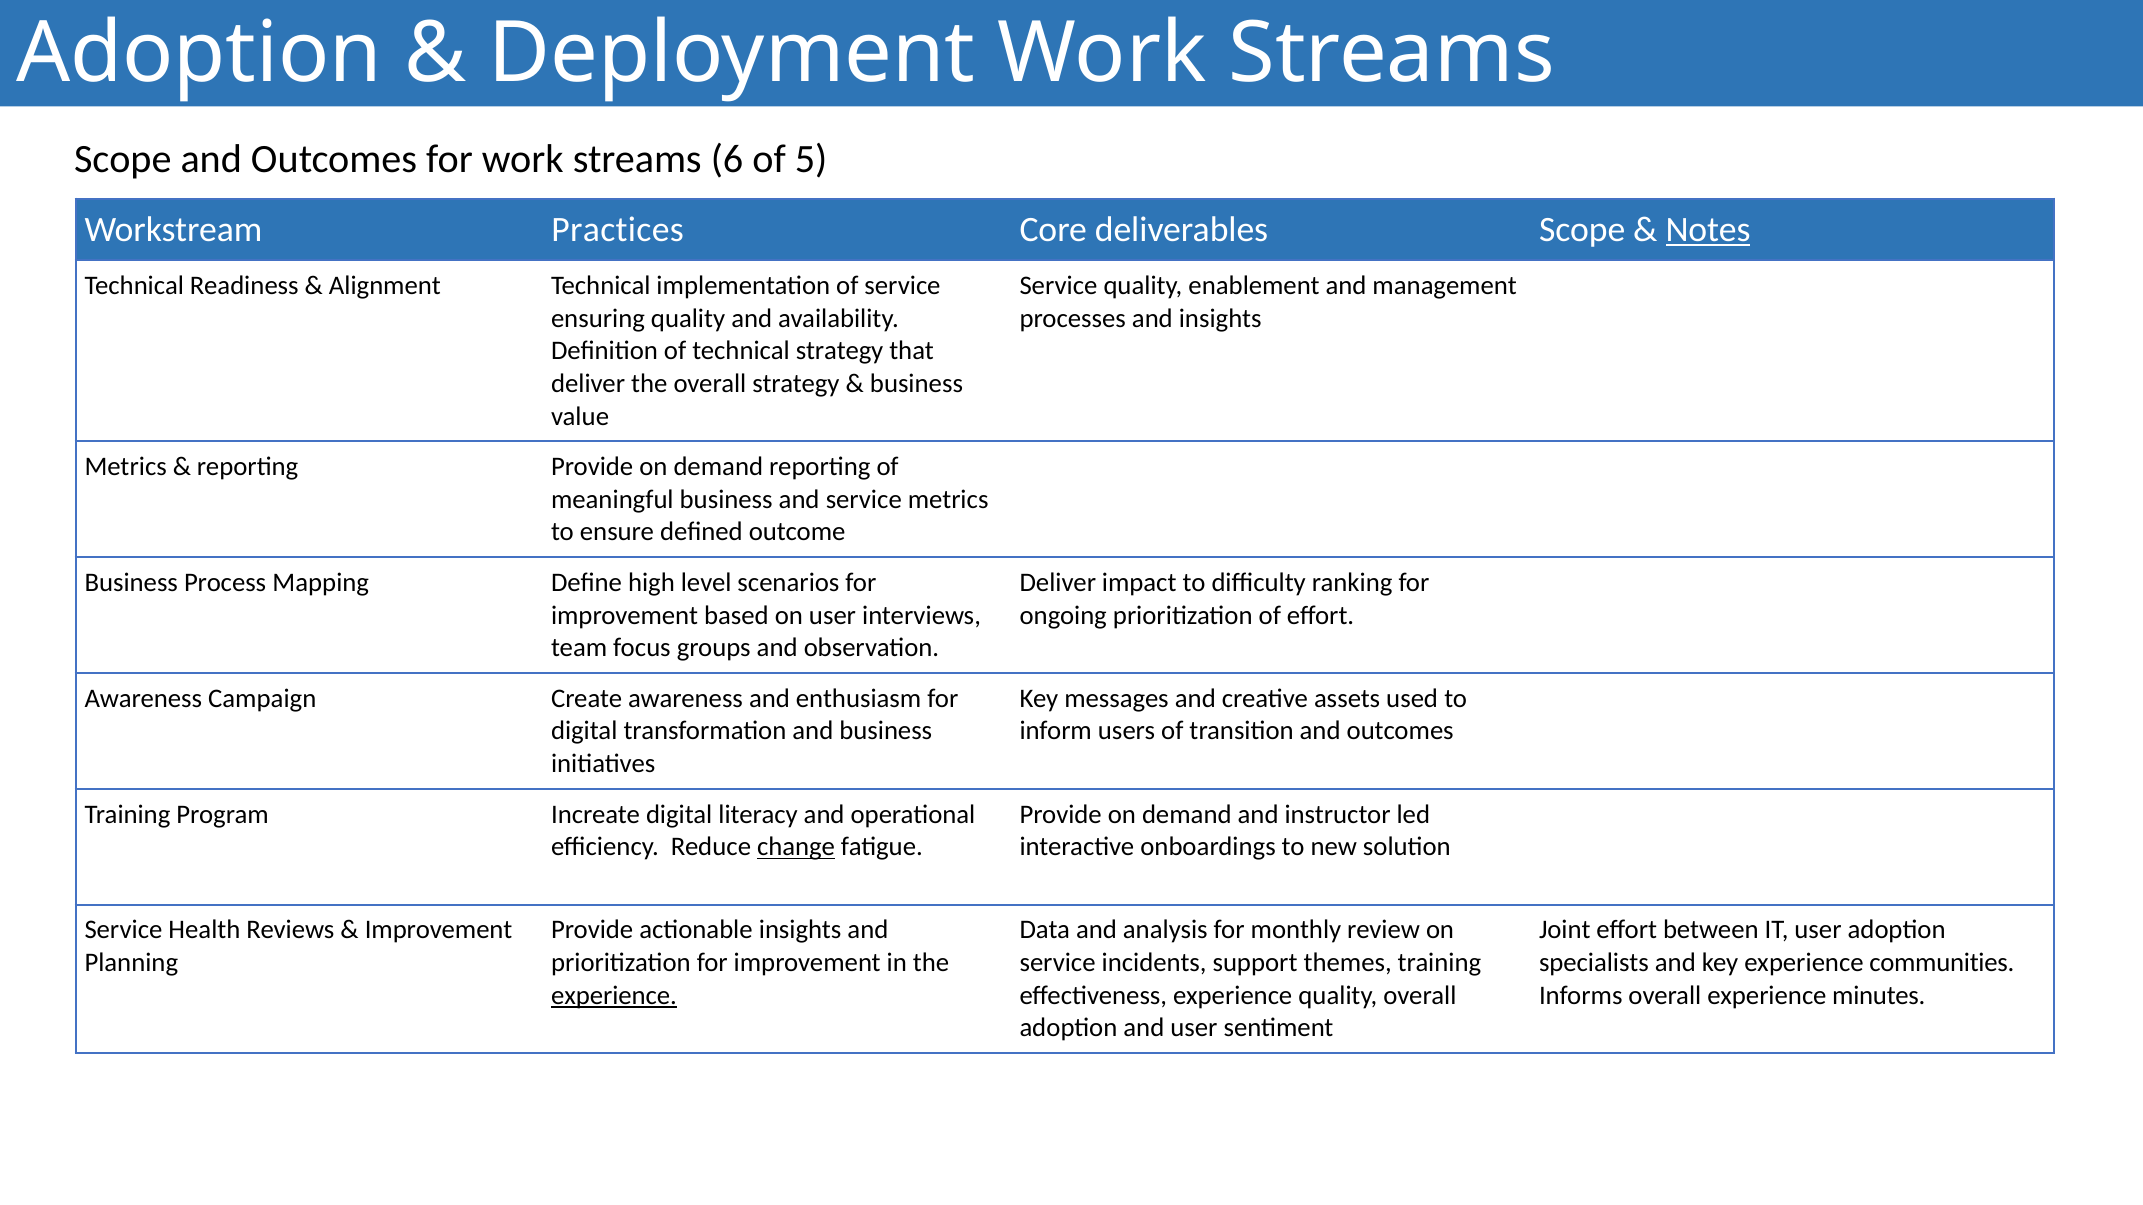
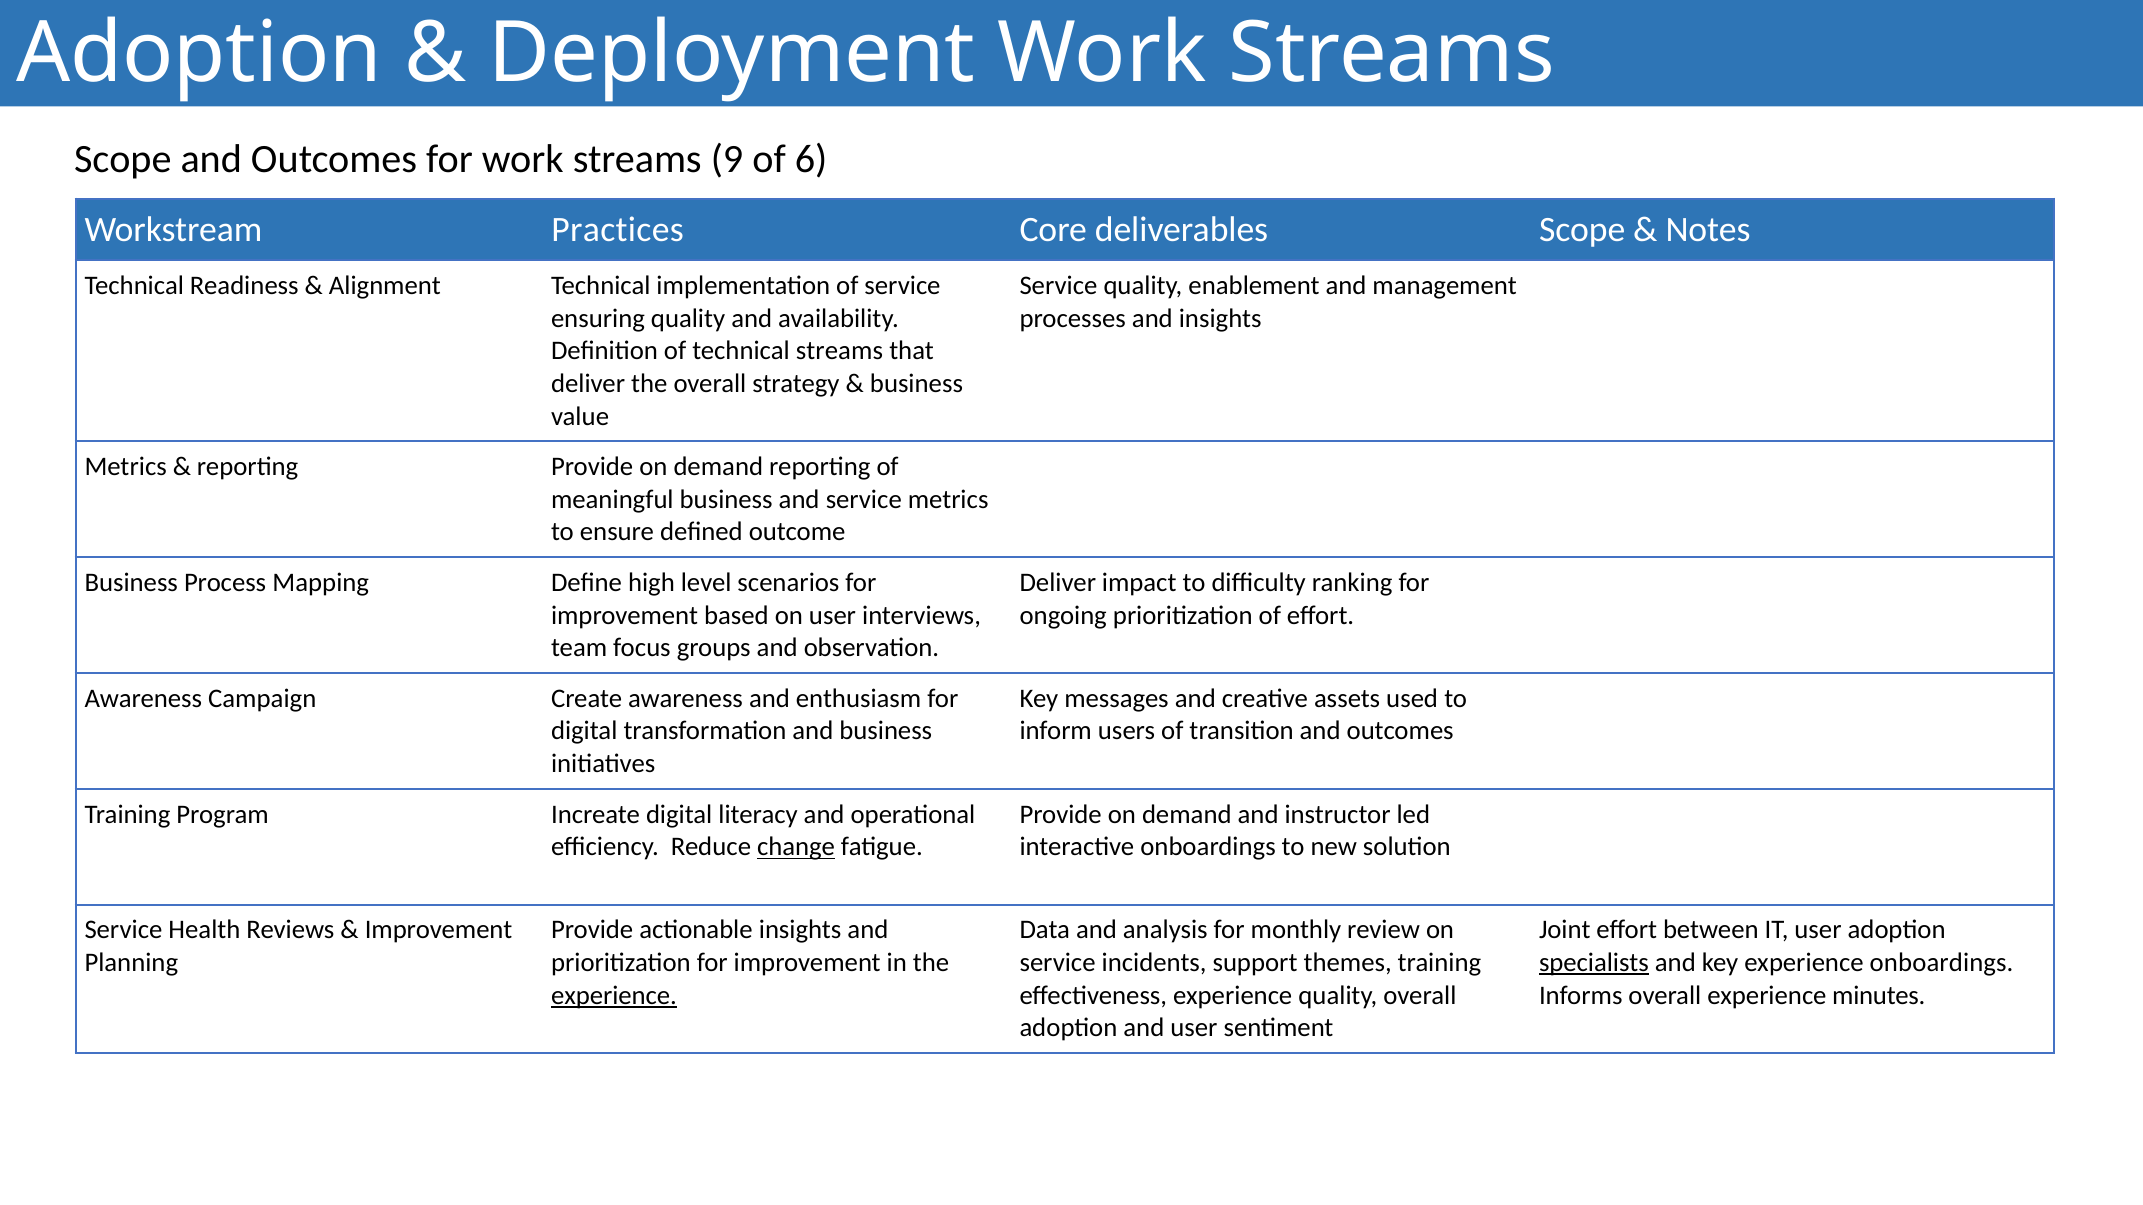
6: 6 -> 9 (727, 159)
5: 5 -> 6 (811, 159)
Notes underline: present -> none (1708, 230)
technical strategy: strategy -> streams (839, 351)
specialists underline: none -> present (1594, 963)
experience communities: communities -> onboardings (1942, 963)
